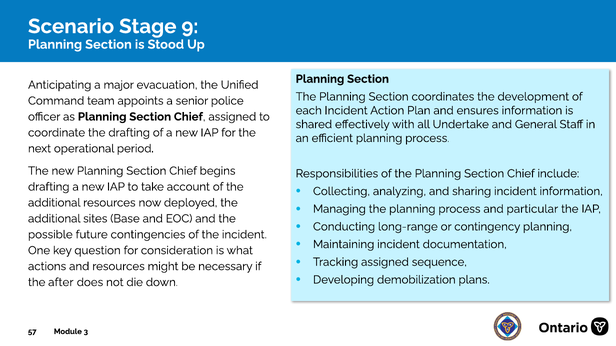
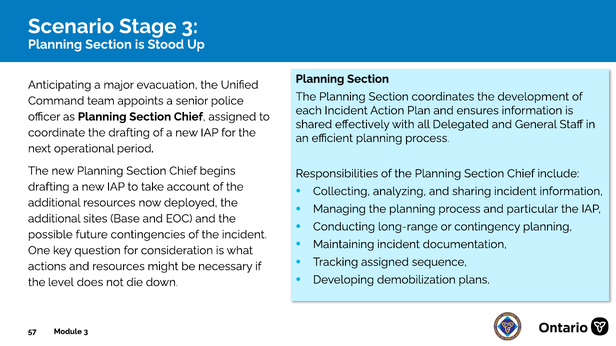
Stage 9: 9 -> 3 (190, 26)
Undertake: Undertake -> Delegated (461, 125)
after: after -> level (61, 283)
